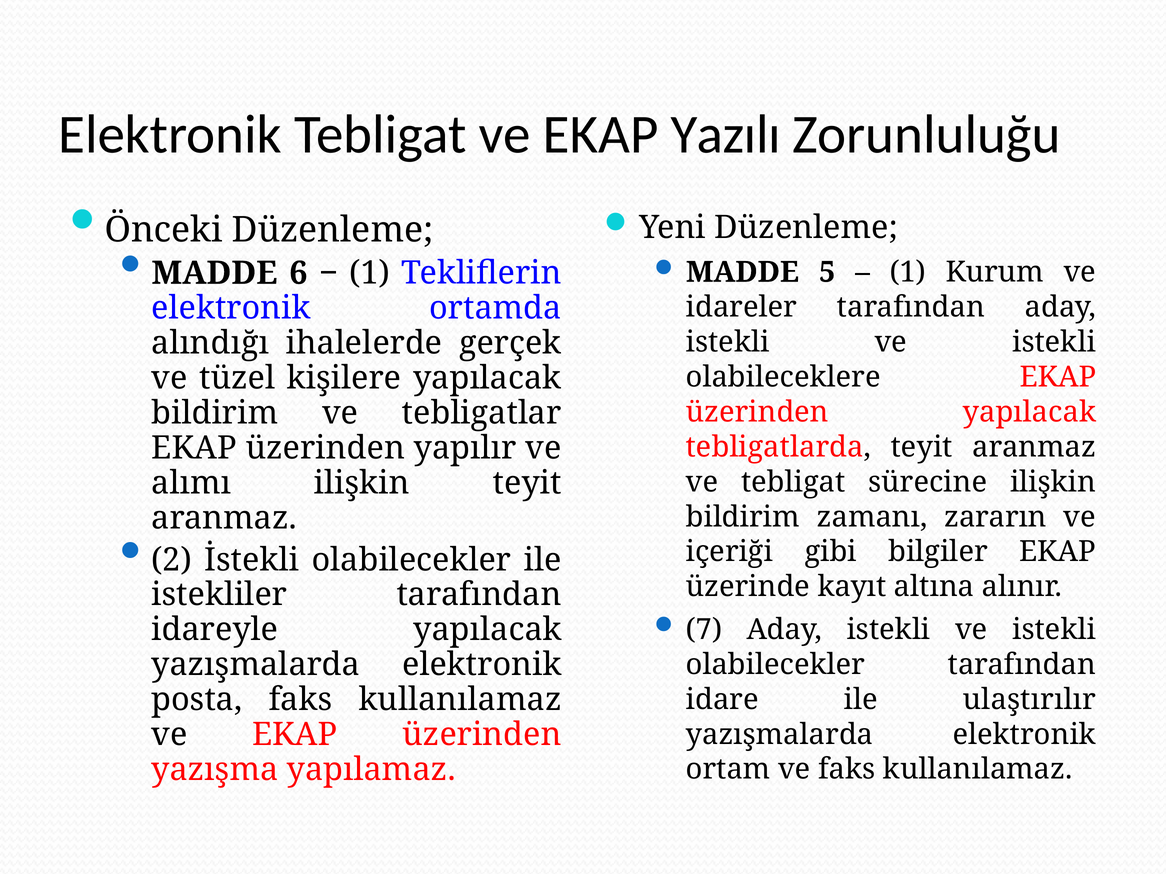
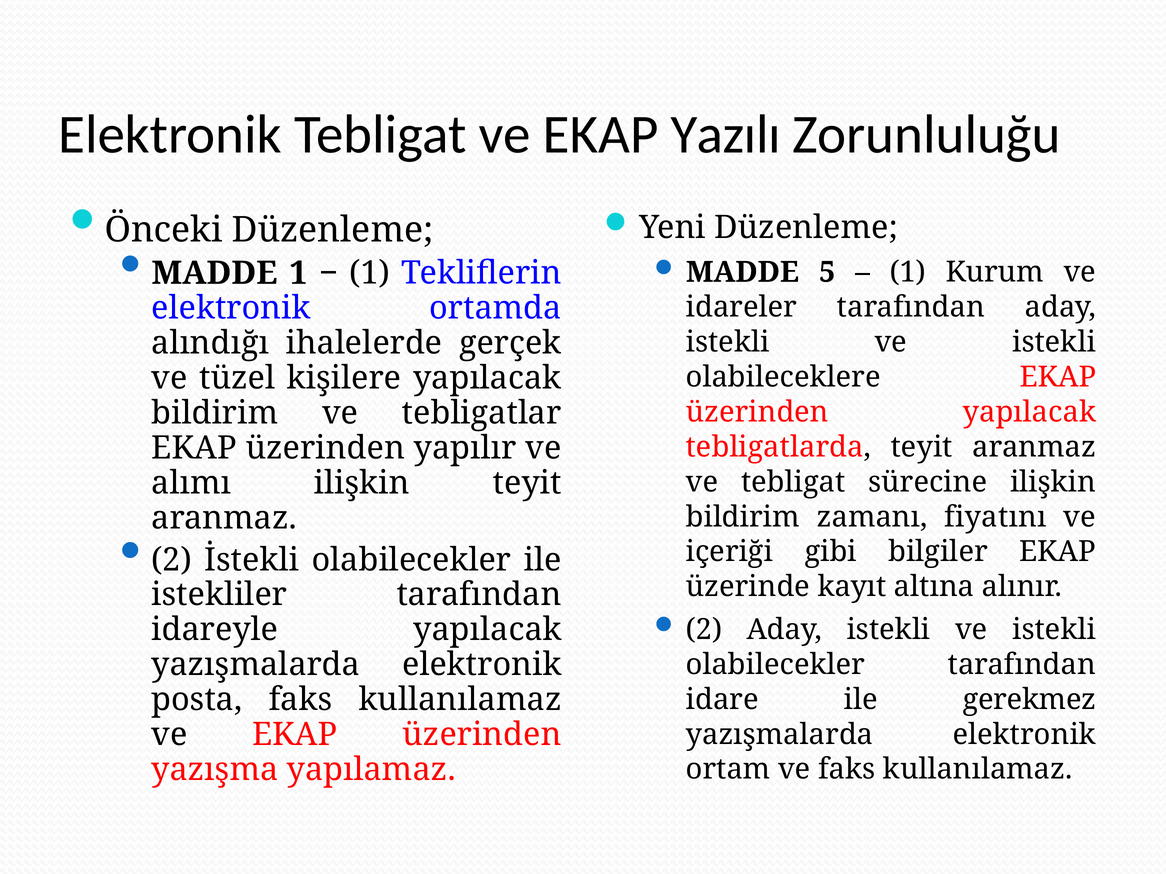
MADDE 6: 6 -> 1 (298, 273)
zararın: zararın -> fiyatını (995, 517)
7: 7 -> 2 (704, 630)
ulaştırılır: ulaştırılır -> gerekmez (1030, 700)
